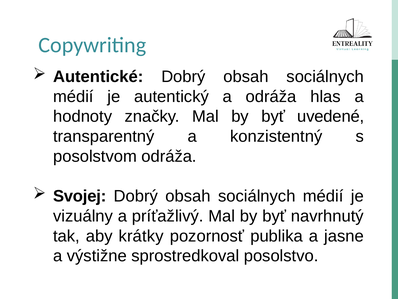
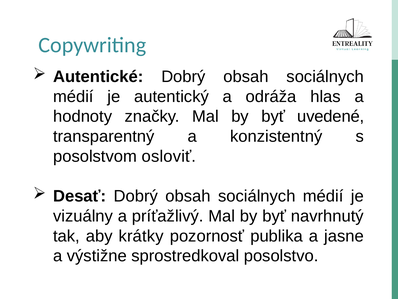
posolstvom odráža: odráža -> osloviť (169, 156)
Svojej: Svojej -> Desať (80, 196)
